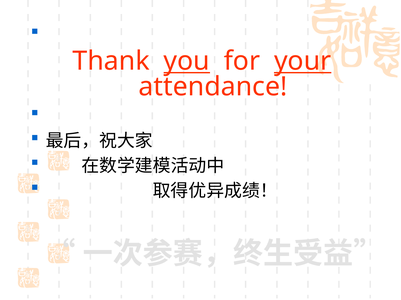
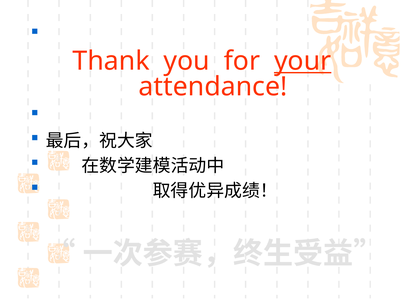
you underline: present -> none (187, 61)
